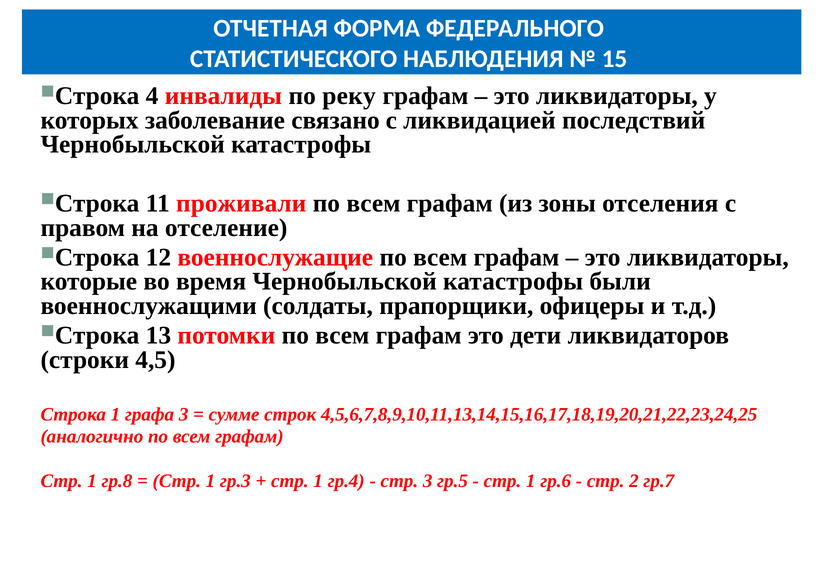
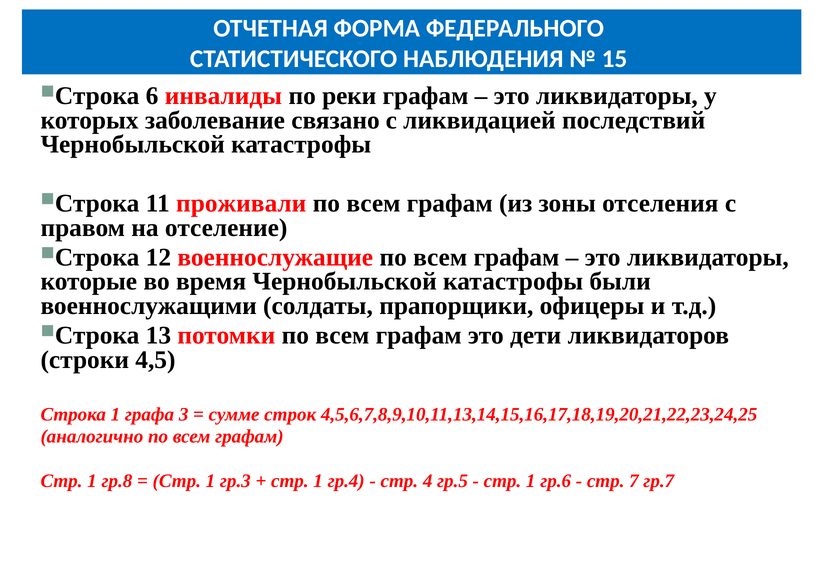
4: 4 -> 6 (152, 96)
реку: реку -> реки (349, 96)
стр 3: 3 -> 4 (428, 481)
2: 2 -> 7 (634, 481)
